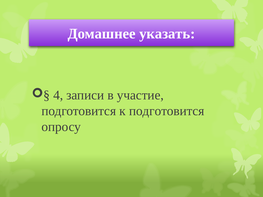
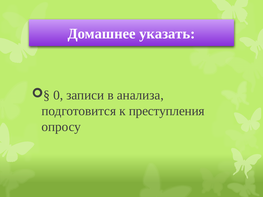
4: 4 -> 0 (58, 95)
участие: участие -> анализа (140, 95)
к подготовится: подготовится -> преступления (167, 111)
